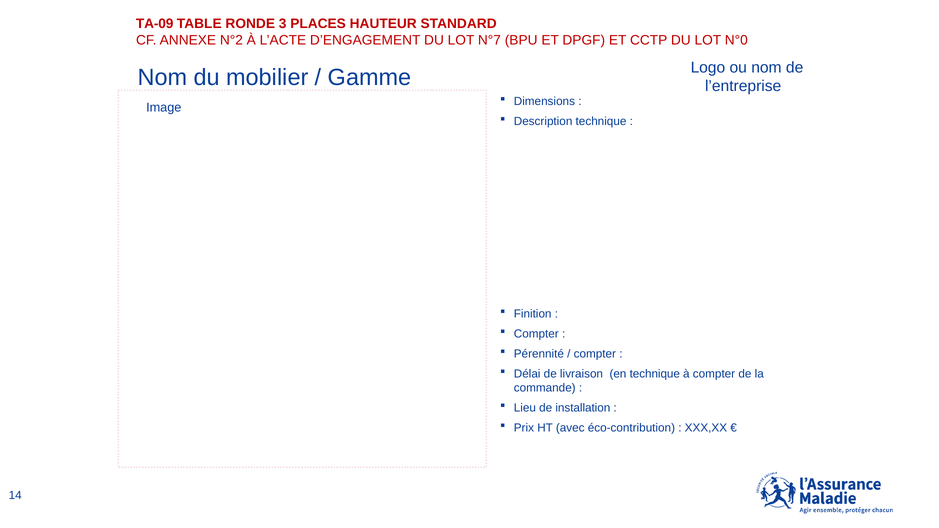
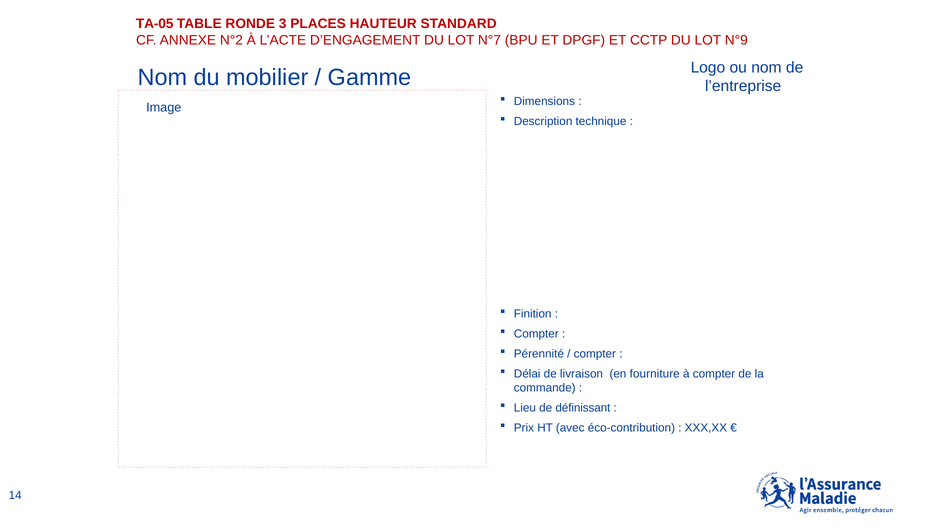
TA-09: TA-09 -> TA-05 (155, 24)
N°0: N°0 -> N°9 (736, 40)
en technique: technique -> fourniture (655, 374)
installation: installation -> définissant (583, 408)
